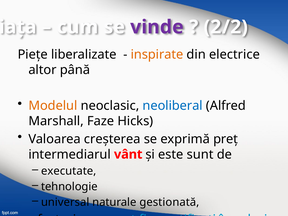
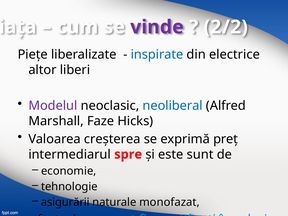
inspirate colour: orange -> blue (157, 55)
până: până -> liberi (75, 70)
Modelul colour: orange -> purple (53, 106)
vânt: vânt -> spre (128, 154)
executate: executate -> economie (69, 171)
universal: universal -> asigurării (65, 202)
gestionată: gestionată -> monofazat (169, 202)
